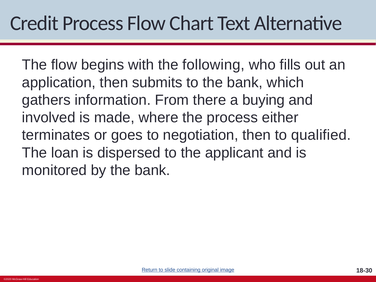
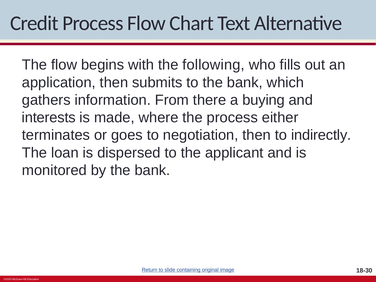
involved: involved -> interests (49, 118)
qualified: qualified -> indirectly (321, 135)
